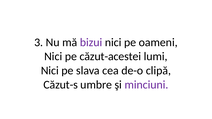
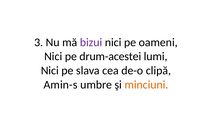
căzut-acestei: căzut-acestei -> drum-acestei (110, 57)
Căzut-s: Căzut-s -> Amin-s (61, 85)
minciuni colour: purple -> orange (146, 85)
